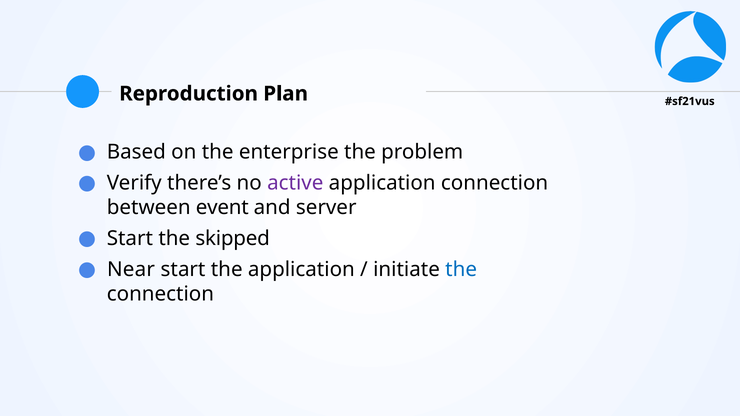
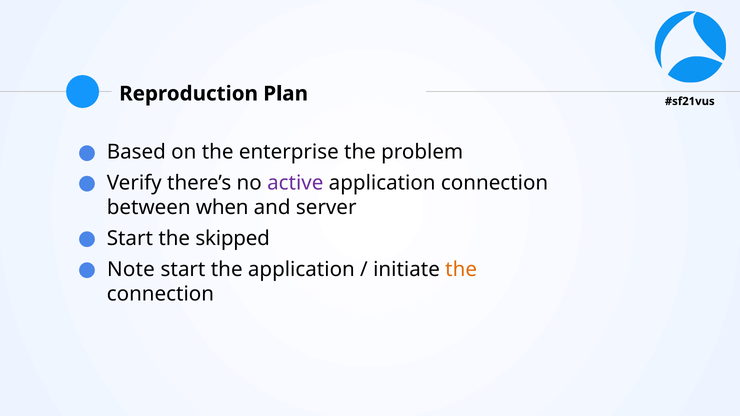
event: event -> when (222, 208)
Near: Near -> Note (131, 269)
the colour: blue -> orange (461, 269)
